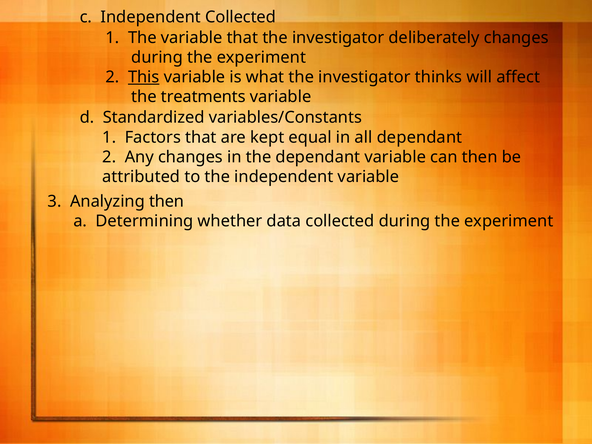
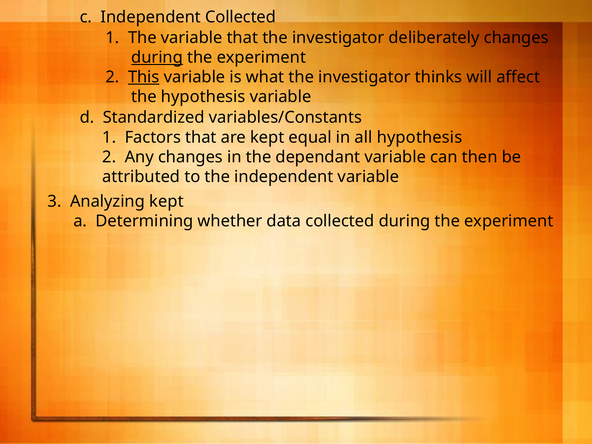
during underline: none -> present (157, 57)
treatments: treatments -> hypothesis (203, 97)
all dependant: dependant -> hypothesis (419, 137)
Analyzing then: then -> kept (166, 201)
